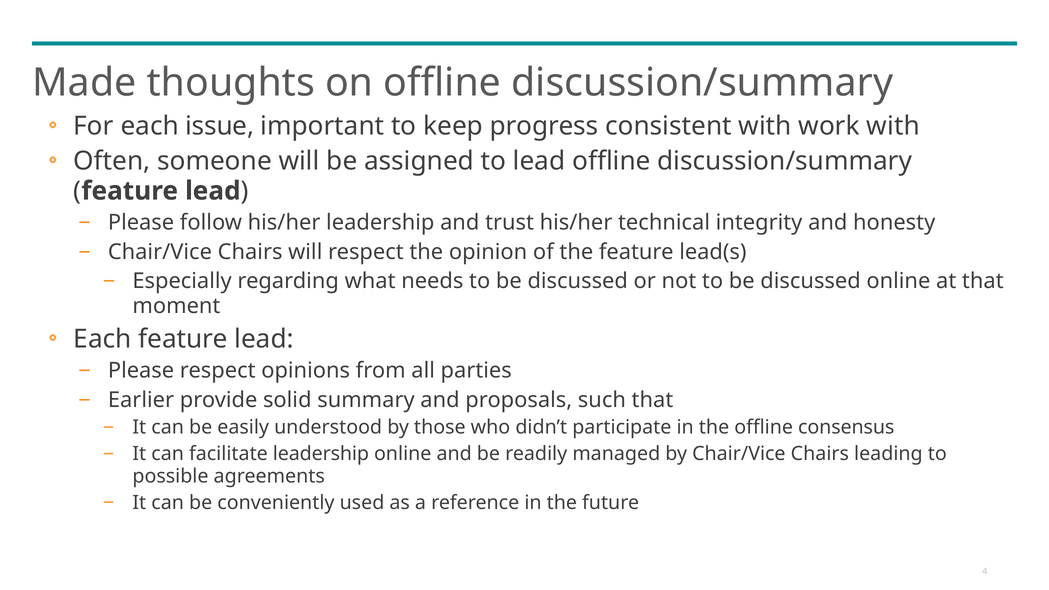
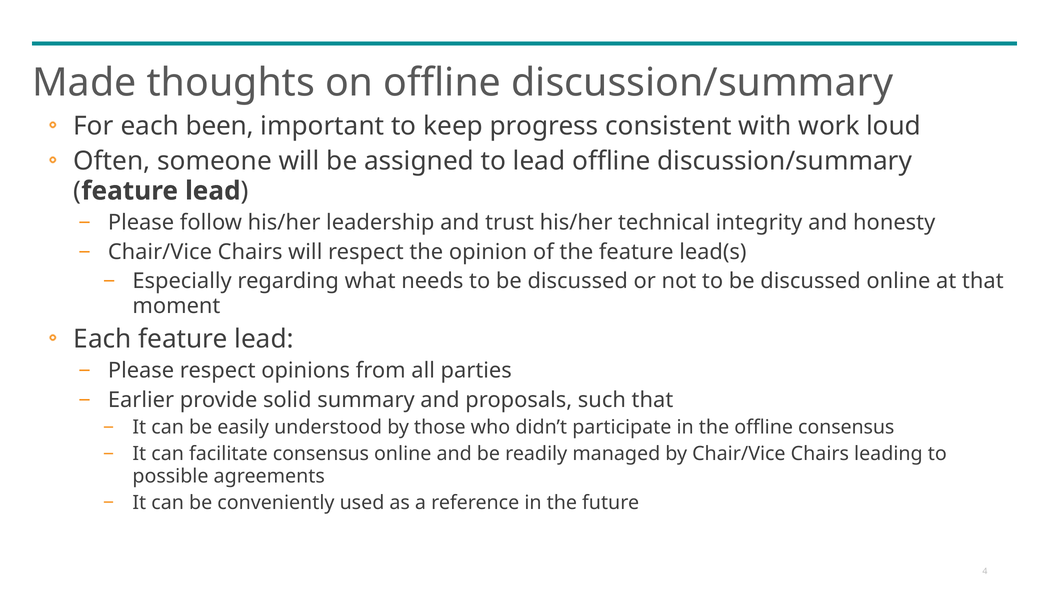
issue: issue -> been (220, 126)
work with: with -> loud (894, 126)
facilitate leadership: leadership -> consensus (321, 454)
